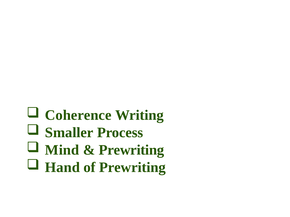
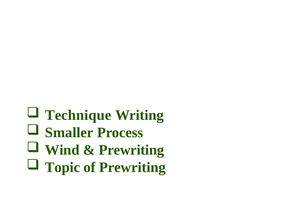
Coherence: Coherence -> Technique (78, 115)
Mind: Mind -> Wind (62, 150)
Hand: Hand -> Topic (63, 168)
